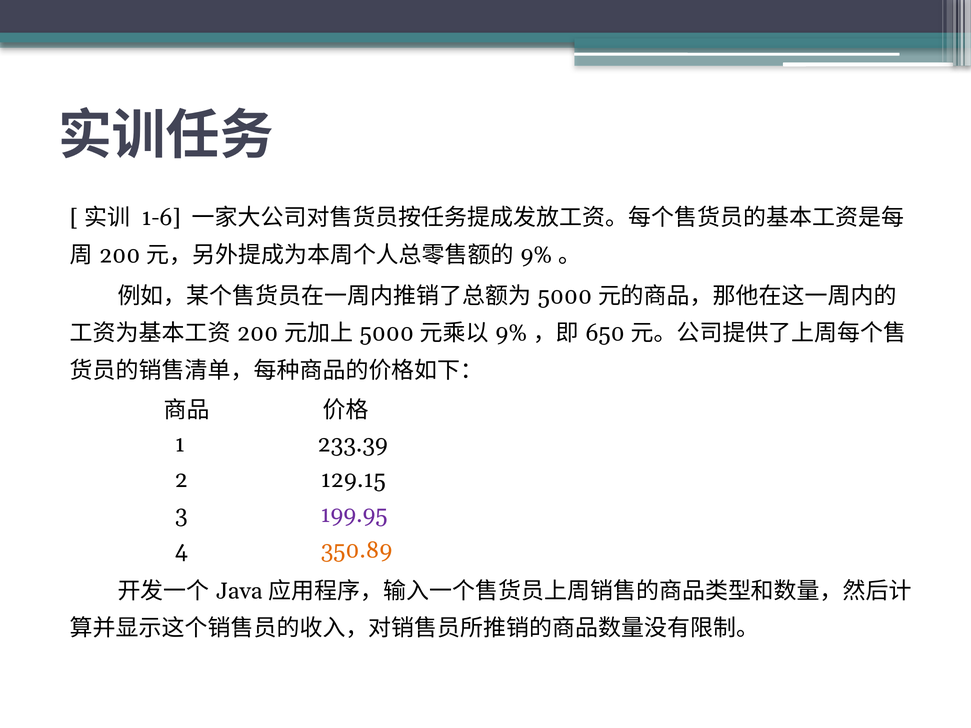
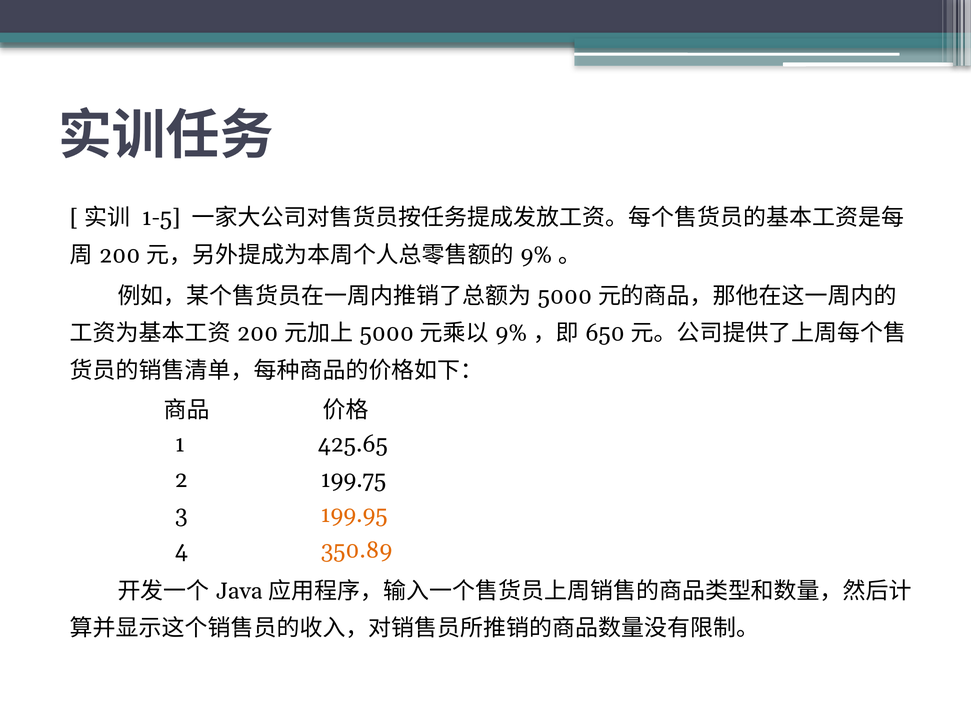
1-6: 1-6 -> 1-5 (161, 218)
233.39: 233.39 -> 425.65 (353, 444)
129.15: 129.15 -> 199.75 (353, 480)
199.95 colour: purple -> orange (354, 515)
